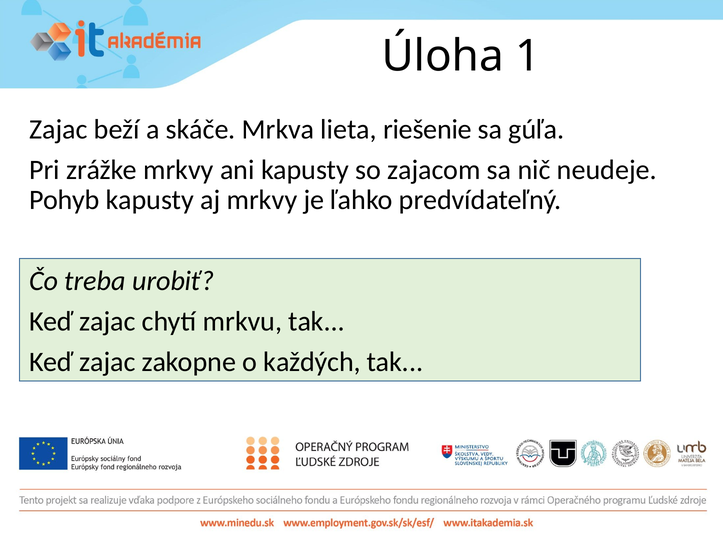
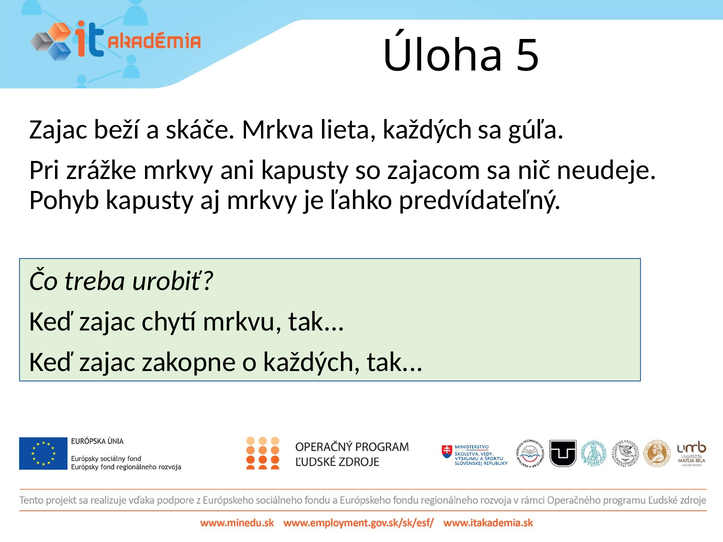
1: 1 -> 5 (528, 56)
lieta riešenie: riešenie -> každých (427, 130)
